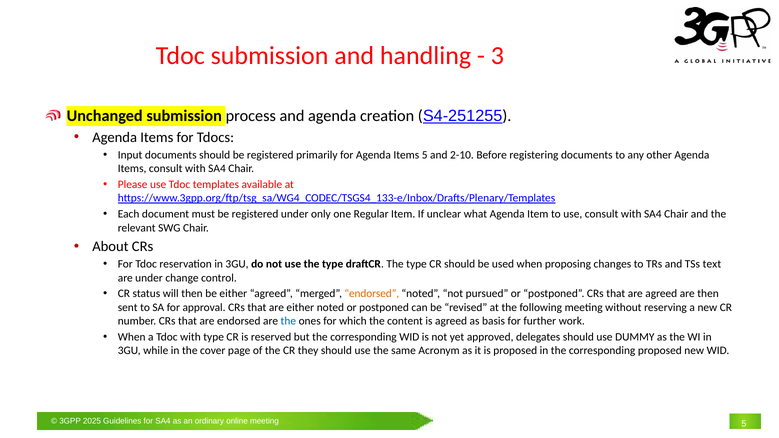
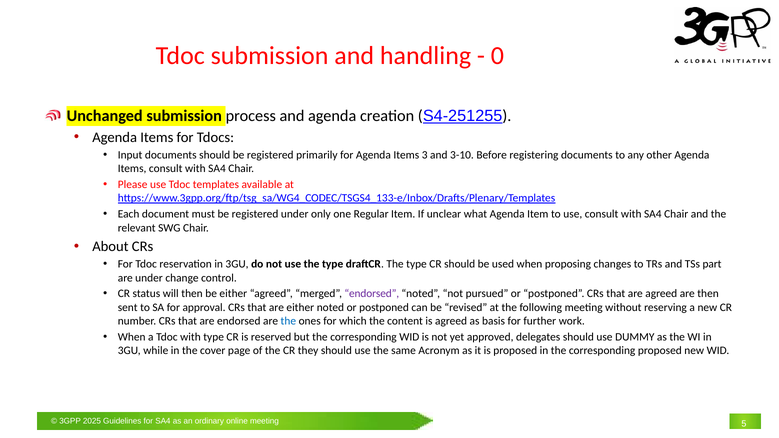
3: 3 -> 0 (497, 56)
Items 5: 5 -> 3 (425, 155)
2-10: 2-10 -> 3-10 (462, 155)
text: text -> part (712, 264)
endorsed colour: orange -> purple (372, 294)
